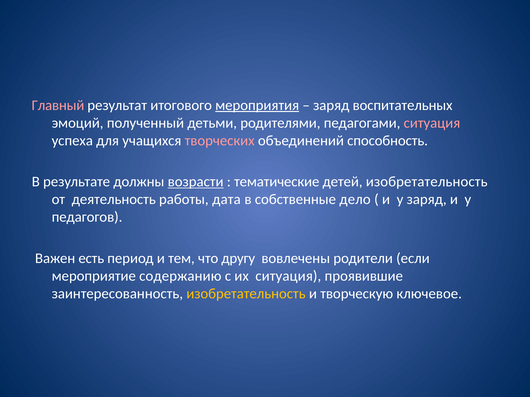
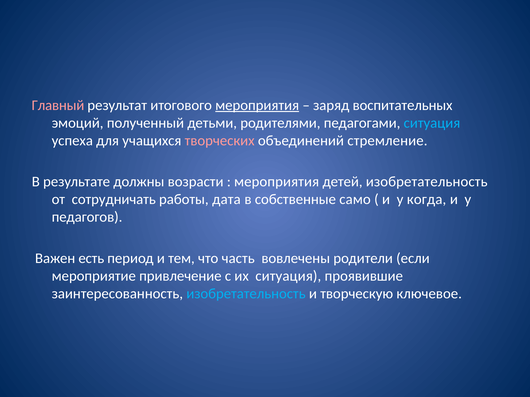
ситуация colour: pink -> light blue (432, 123)
способность: способность -> стремление (387, 141)
возрасти underline: present -> none (196, 182)
тематические: тематические -> мероприятия (277, 182)
деятельность: деятельность -> сотрудничать (114, 200)
дело: дело -> само (355, 200)
у заряд: заряд -> когда (427, 200)
другу: другу -> часть (238, 259)
содержанию: содержанию -> привлечение (180, 276)
изобретательность colour: yellow -> light blue (246, 294)
